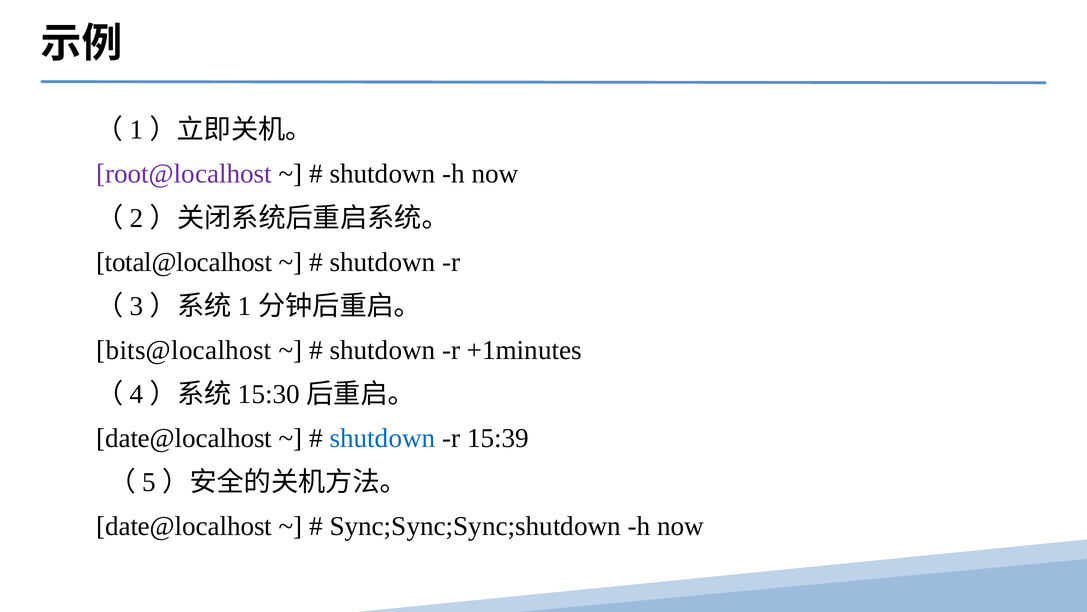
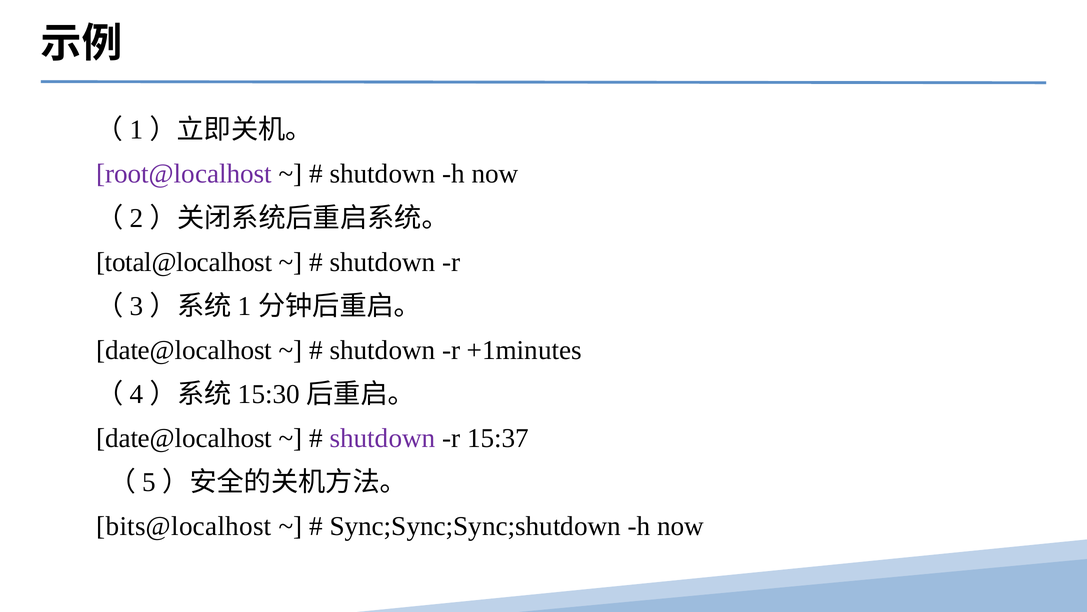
bits@localhost: bits@localhost -> date@localhost (184, 350)
shutdown colour: blue -> purple (382, 438)
15:39: 15:39 -> 15:37 (498, 438)
date@localhost: date@localhost -> bits@localhost (184, 526)
